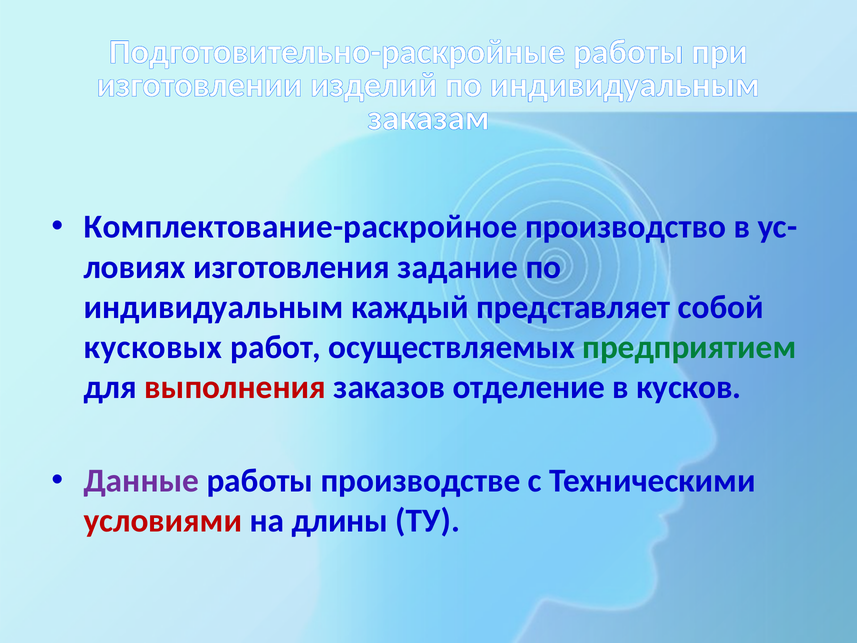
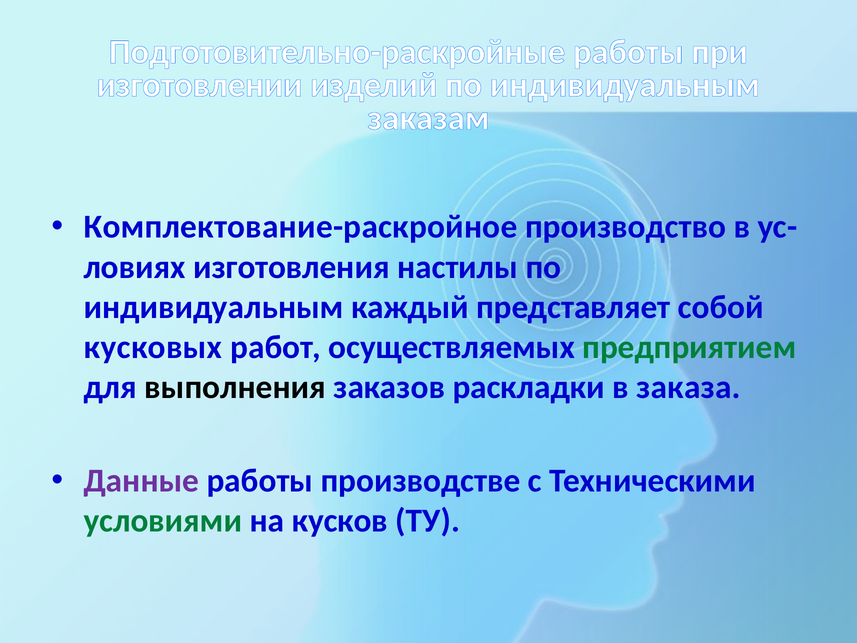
задание: задание -> настилы (458, 267)
выполнения colour: red -> black (235, 387)
отделение: отделение -> раскладки (529, 387)
кусков: кусков -> заказа (688, 387)
условиями colour: red -> green (163, 521)
длины: длины -> кусков (340, 521)
